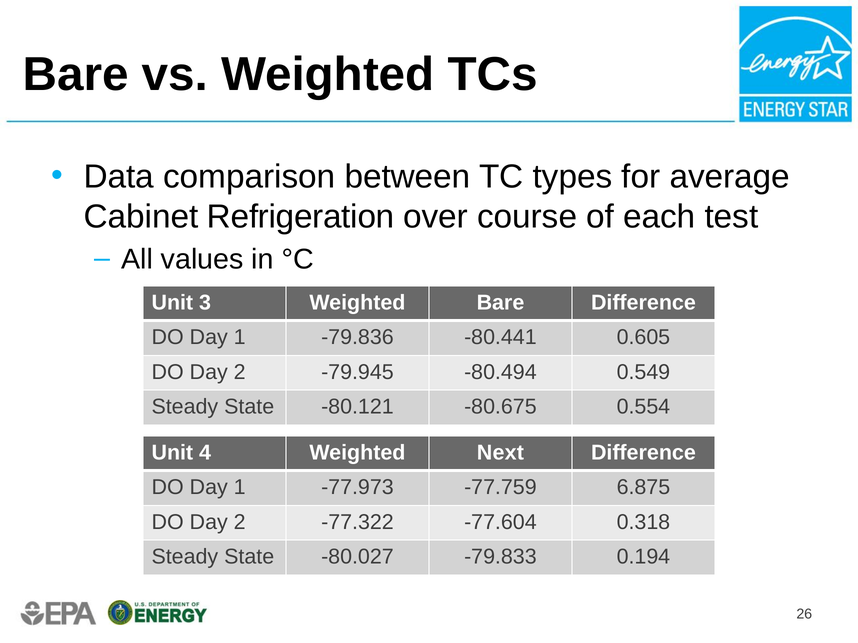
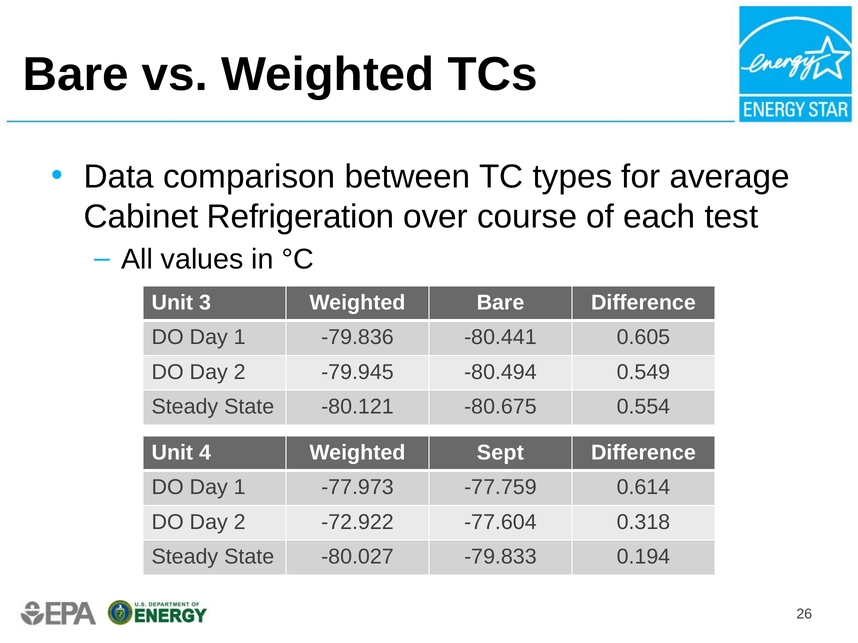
Next: Next -> Sept (500, 453)
6.875: 6.875 -> 0.614 (643, 488)
-77.322: -77.322 -> -72.922 (357, 522)
